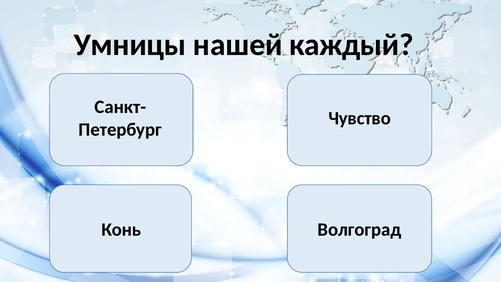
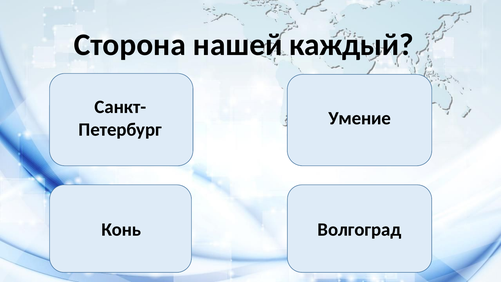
Умницы: Умницы -> Сторона (130, 45)
Чувство: Чувство -> Умение (360, 118)
